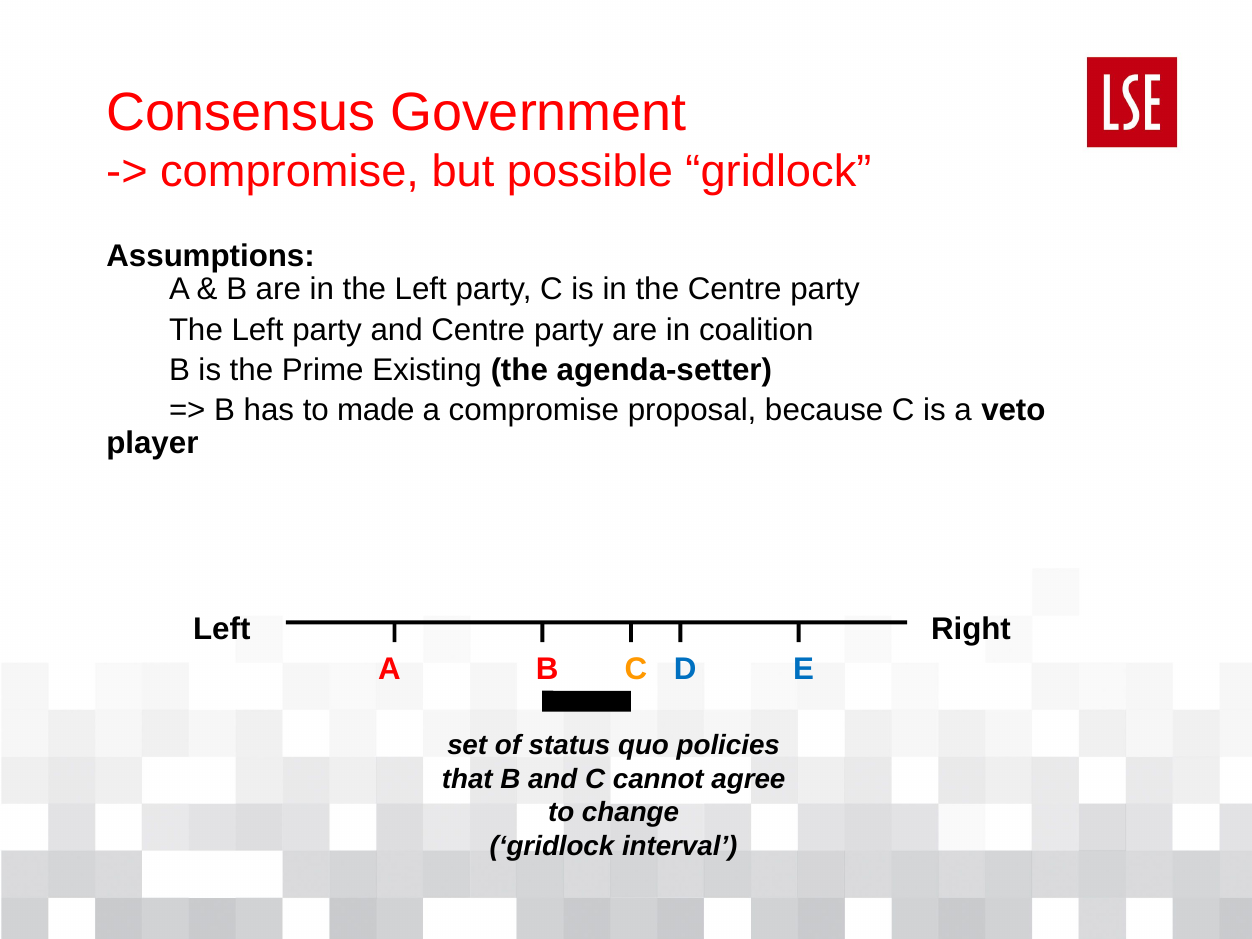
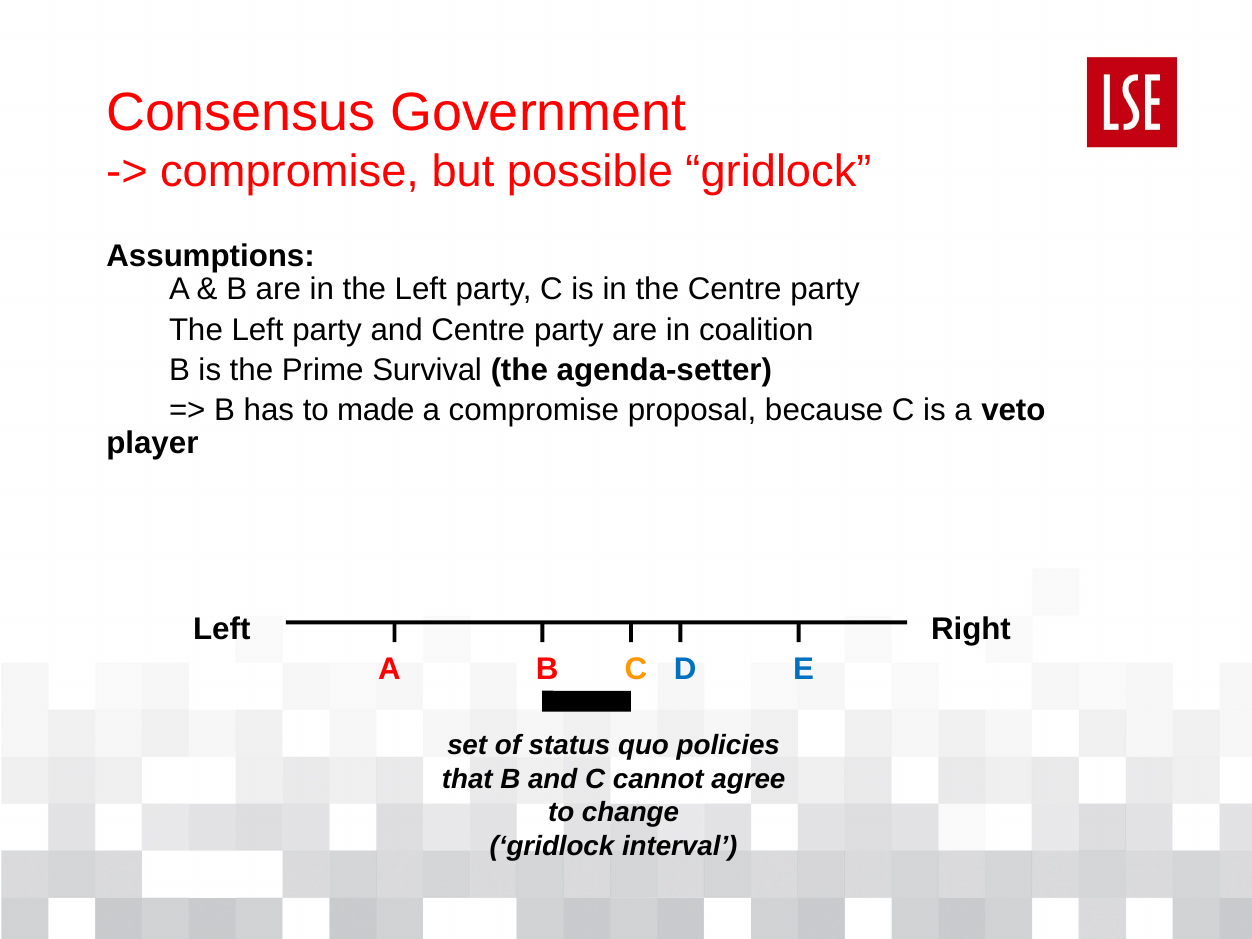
Existing: Existing -> Survival (427, 370)
